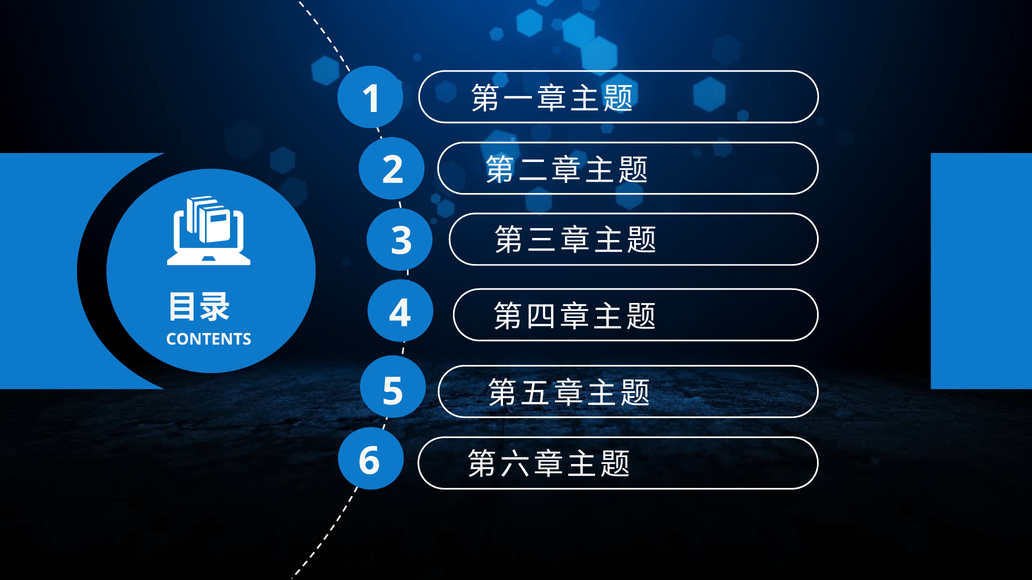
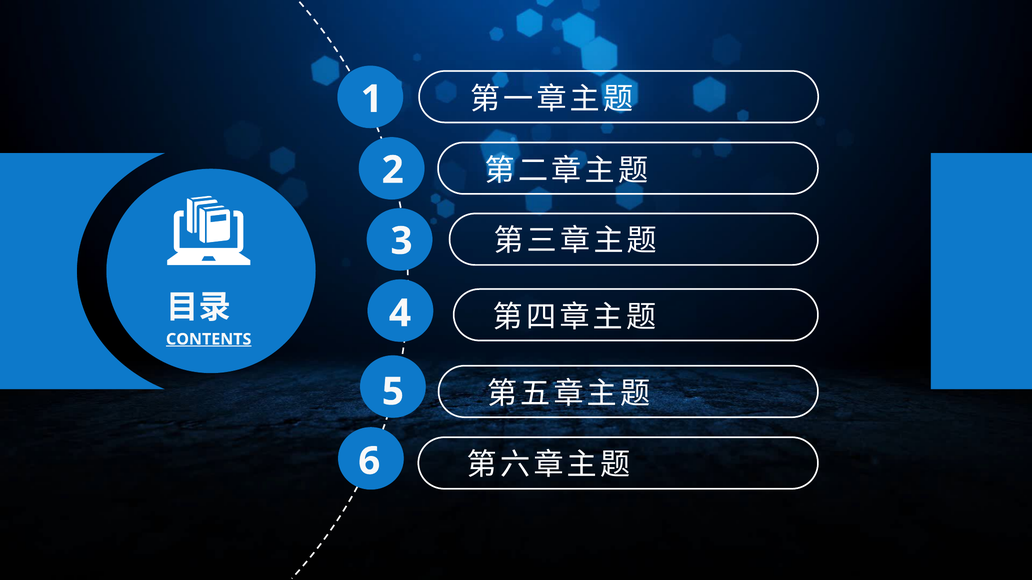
CONTENTS underline: none -> present (209, 340)
